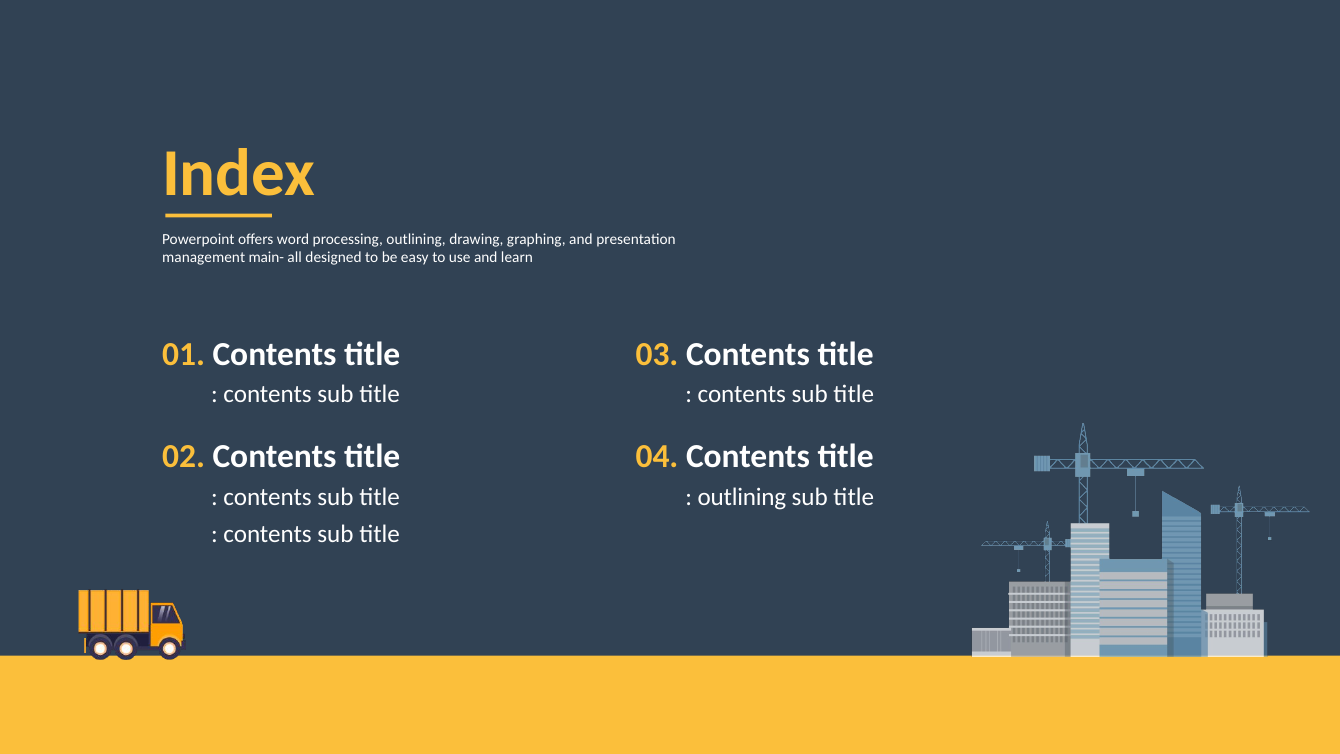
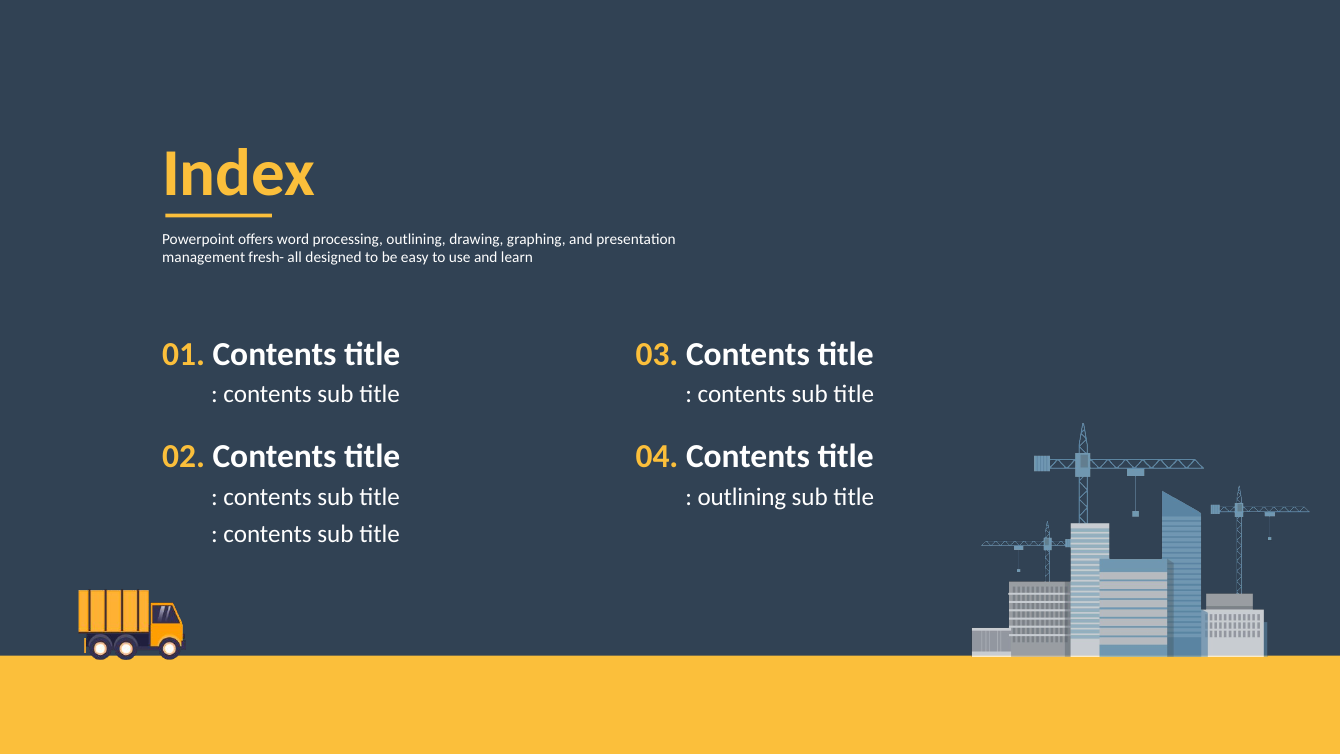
main-: main- -> fresh- (266, 258)
